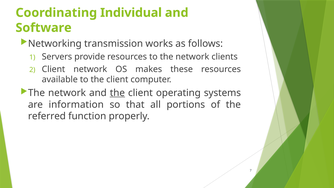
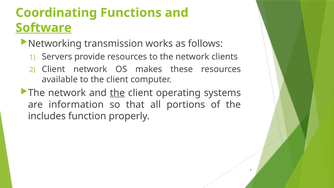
Individual: Individual -> Functions (131, 13)
Software underline: none -> present (44, 28)
referred: referred -> includes (47, 116)
